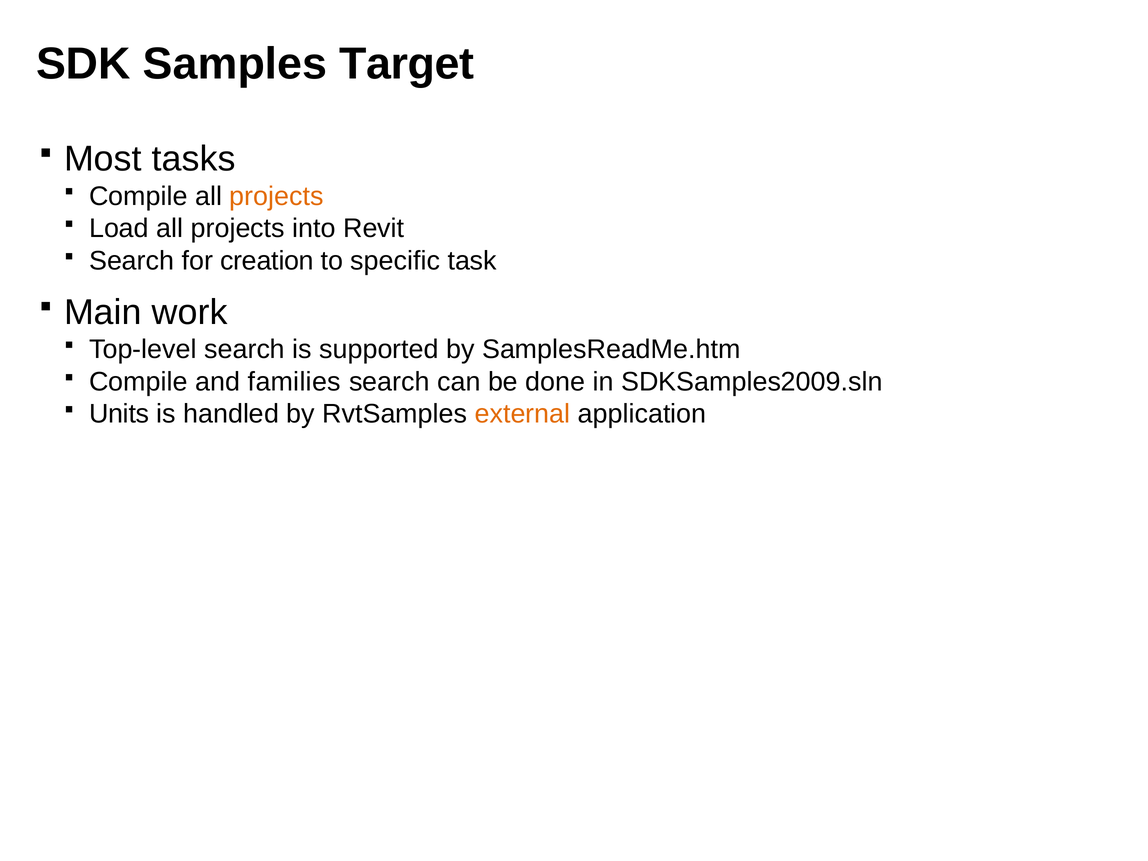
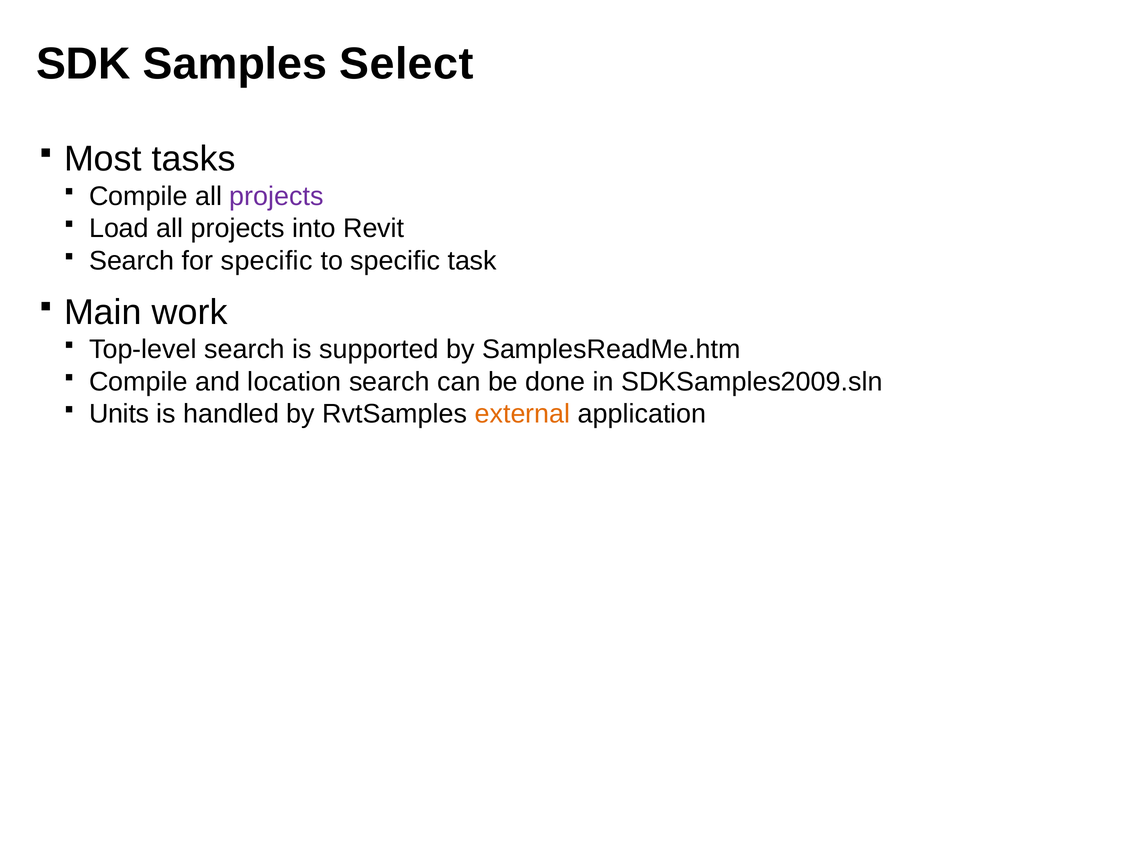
Target: Target -> Select (406, 64)
projects colour: orange -> purple (277, 196)
for creation: creation -> specific (267, 261)
families: families -> location (294, 382)
